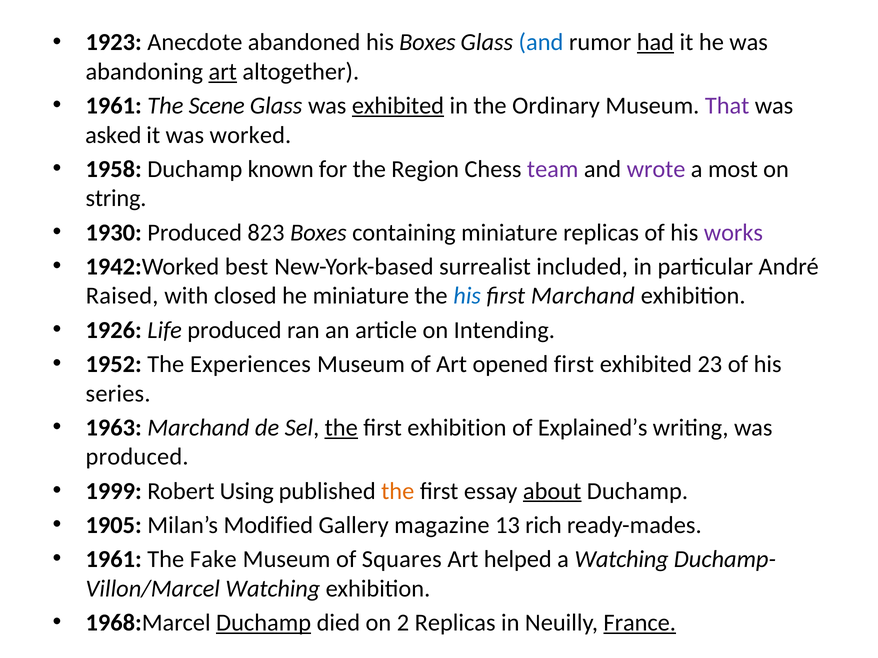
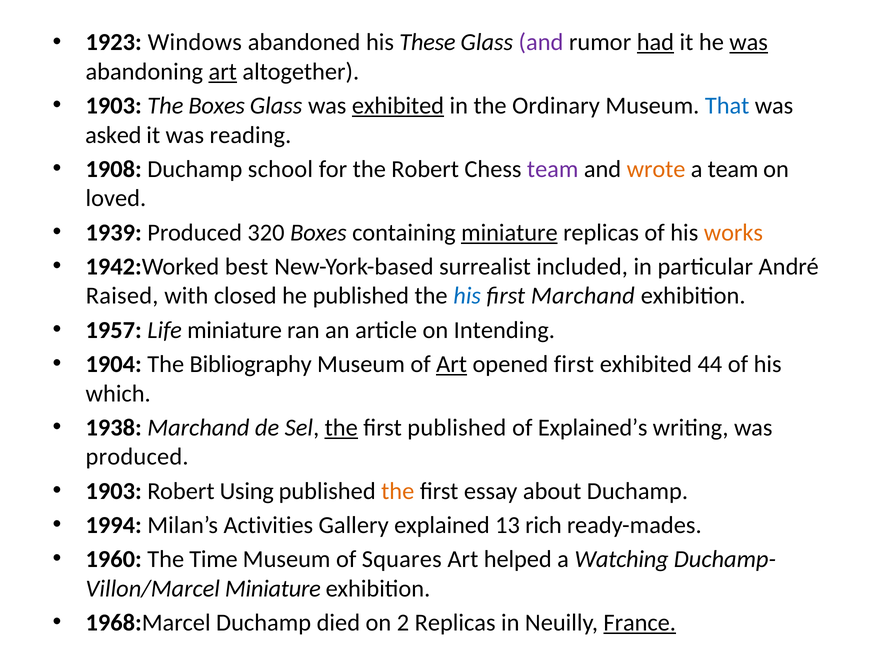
Anecdote: Anecdote -> Windows (195, 42)
his Boxes: Boxes -> These (427, 42)
and colour: blue -> purple (541, 42)
was underline: none -> present (749, 42)
1961: 1961 -> 1903 (114, 106)
The Scene: Scene -> Boxes (217, 106)
That colour: purple -> blue (727, 106)
worked: worked -> reading (250, 135)
1958: 1958 -> 1908 (114, 169)
known: known -> school (280, 169)
the Region: Region -> Robert (425, 169)
wrote colour: purple -> orange (656, 169)
a most: most -> team (733, 169)
string: string -> loved (116, 199)
1930: 1930 -> 1939 (114, 233)
823: 823 -> 320 (266, 233)
miniature underline: none -> present (509, 233)
works colour: purple -> orange (733, 233)
he miniature: miniature -> published (361, 296)
1926: 1926 -> 1957 (114, 330)
Life produced: produced -> miniature (235, 330)
1952: 1952 -> 1904 (114, 364)
Experiences: Experiences -> Bibliography (251, 364)
Art underline: none -> present (452, 364)
23: 23 -> 44 (710, 364)
series: series -> which (118, 394)
1963: 1963 -> 1938 (114, 428)
first exhibition: exhibition -> published (457, 428)
1999: 1999 -> 1903 (114, 491)
about underline: present -> none (552, 491)
1905: 1905 -> 1994 (114, 525)
Modified: Modified -> Activities (268, 525)
magazine: magazine -> explained (442, 525)
1961: 1961 -> 1960 (114, 560)
Fake: Fake -> Time (214, 560)
Watching: Watching -> Miniature (273, 589)
Duchamp underline: present -> none (264, 623)
